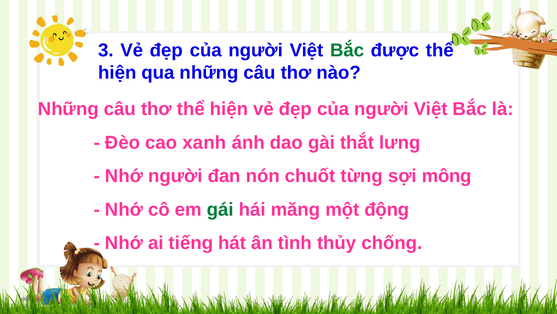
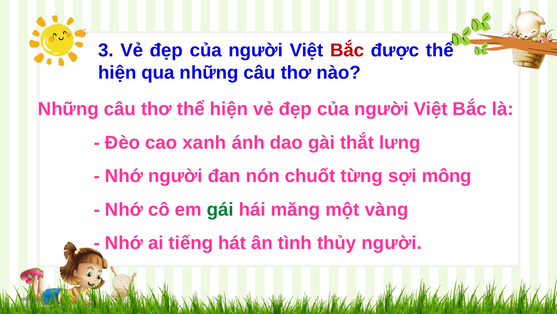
Bắc colour: green -> red (347, 50)
động: động -> vàng (387, 209)
thủy chống: chống -> người (392, 243)
